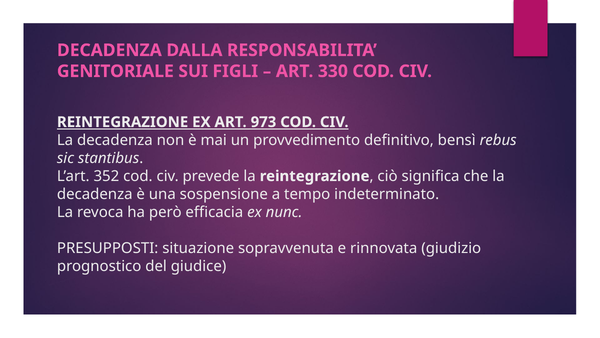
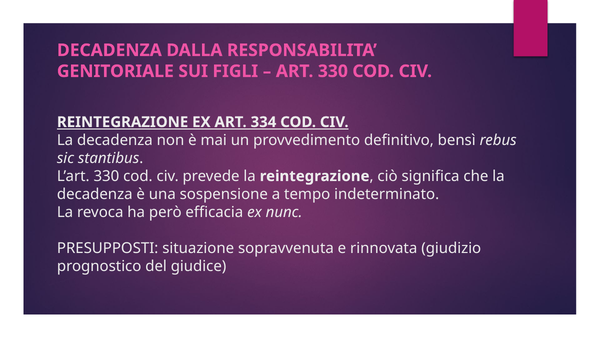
973: 973 -> 334 (263, 122)
L’art 352: 352 -> 330 (106, 176)
